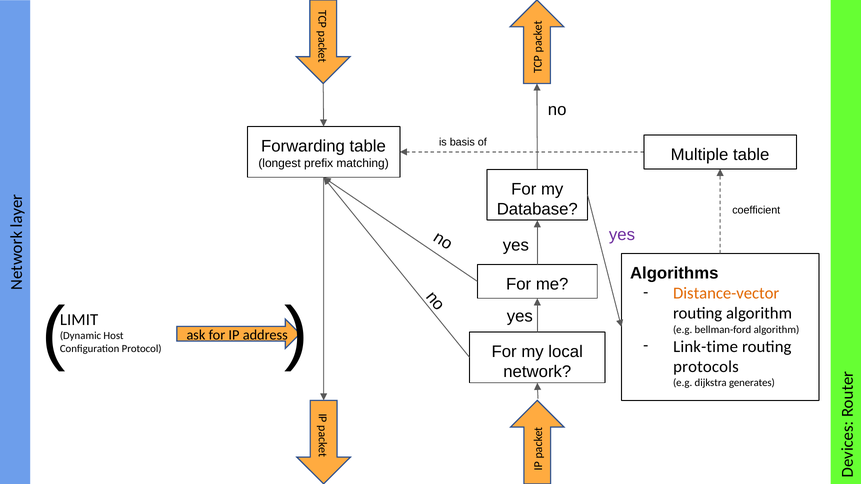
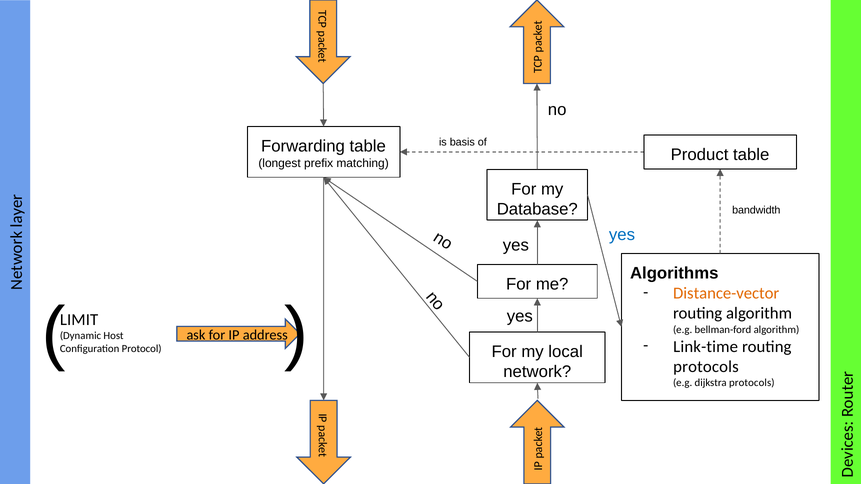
Multiple: Multiple -> Product (700, 155)
coefficient: coefficient -> bandwidth (756, 210)
yes colour: purple -> blue (622, 235)
dijkstra generates: generates -> protocols (752, 383)
